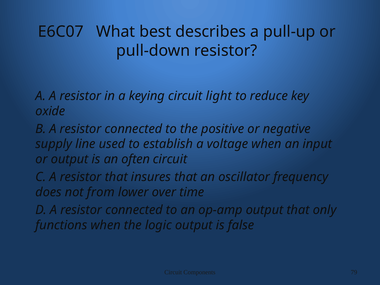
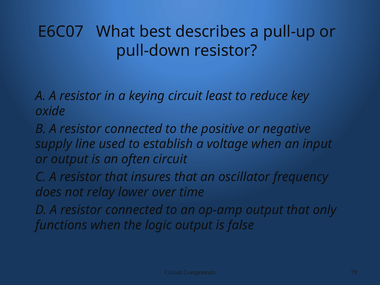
light: light -> least (219, 96)
from: from -> relay (101, 192)
